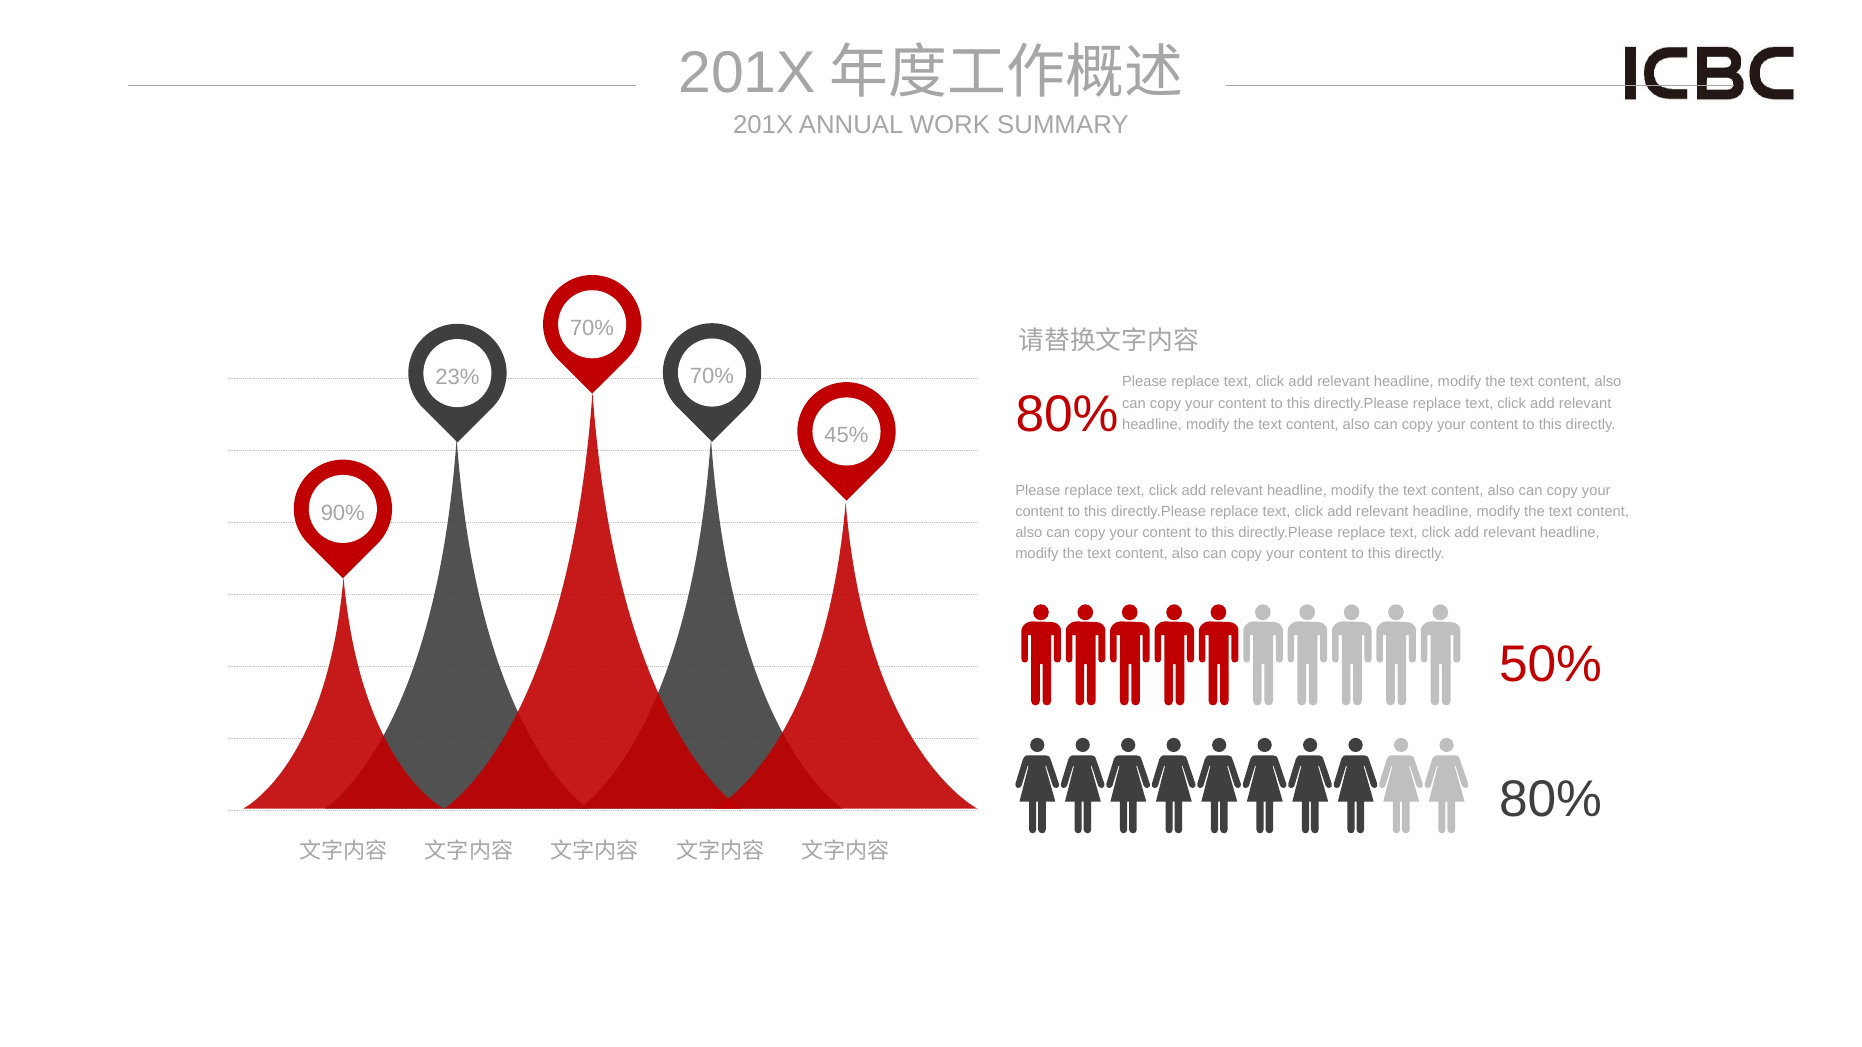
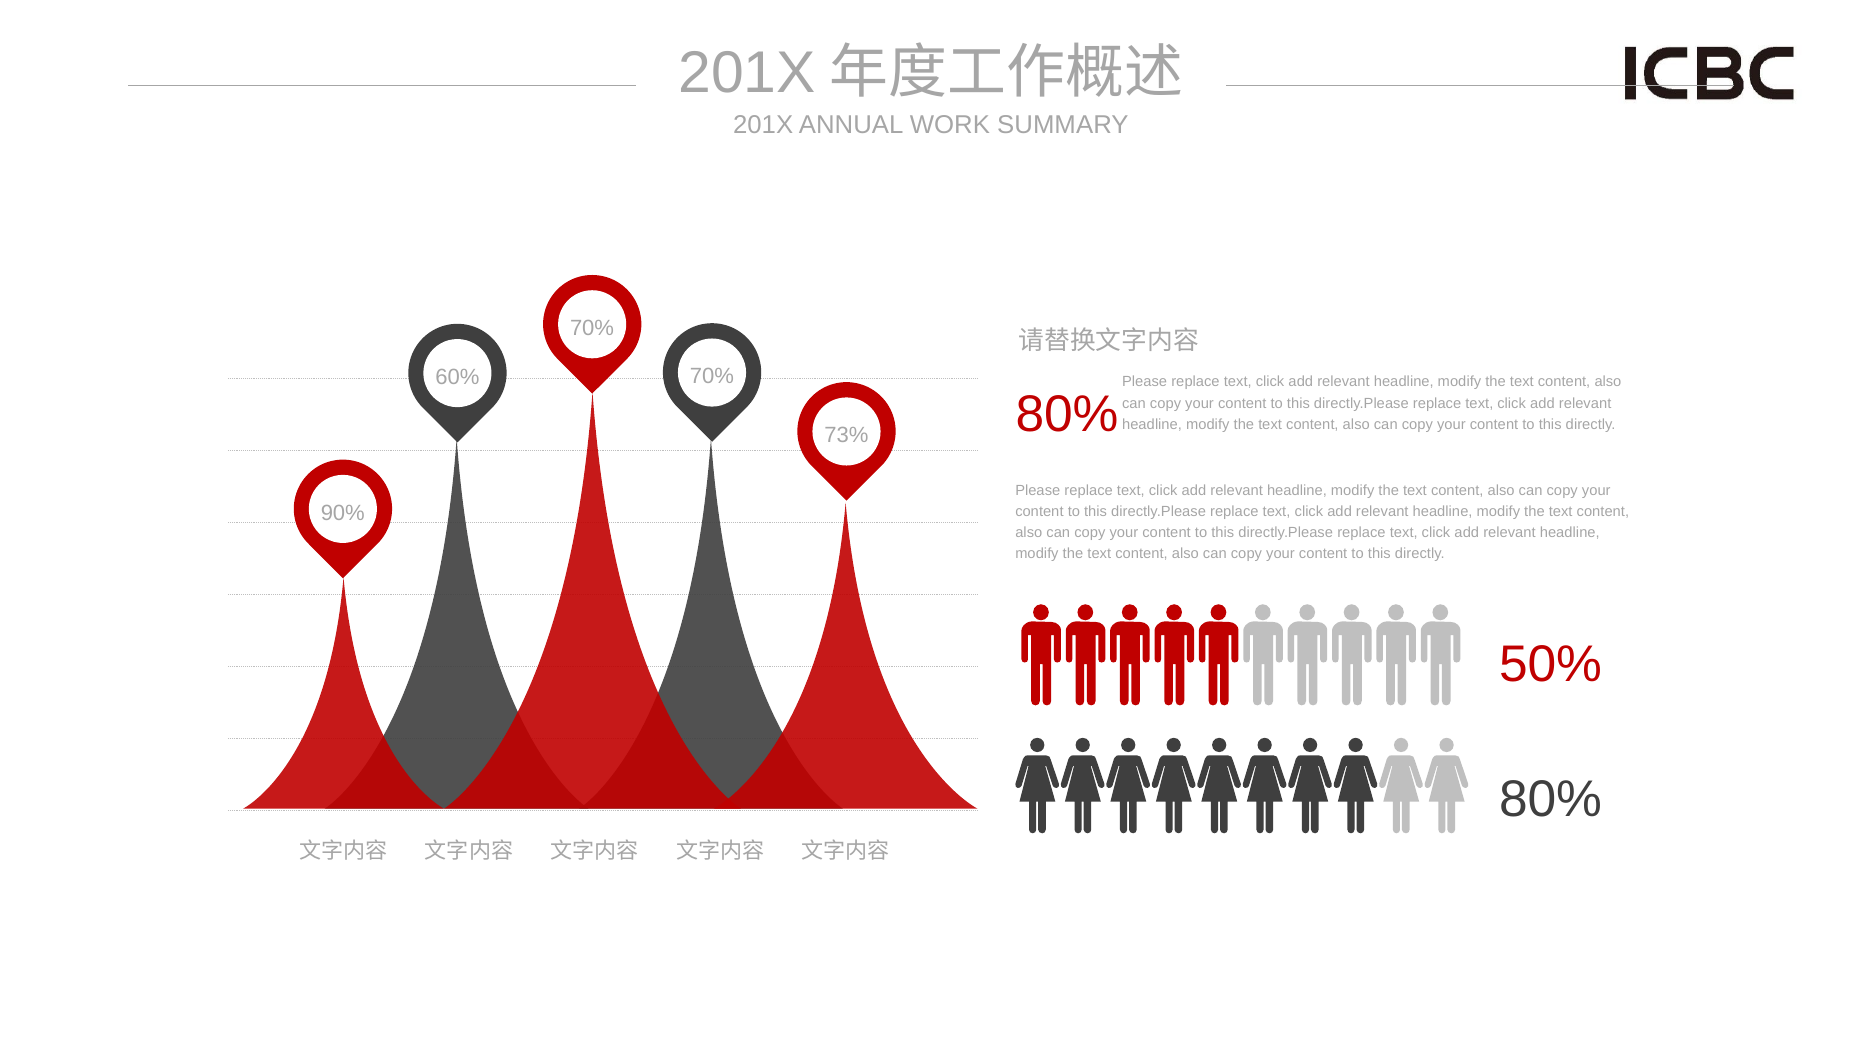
23%: 23% -> 60% (457, 377)
45%: 45% -> 73% (846, 436)
